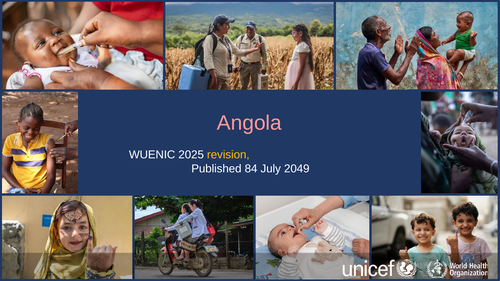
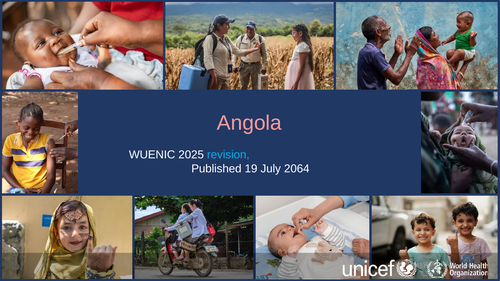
revision colour: yellow -> light blue (228, 155)
84: 84 -> 19 (251, 169)
2049: 2049 -> 2064 (297, 169)
